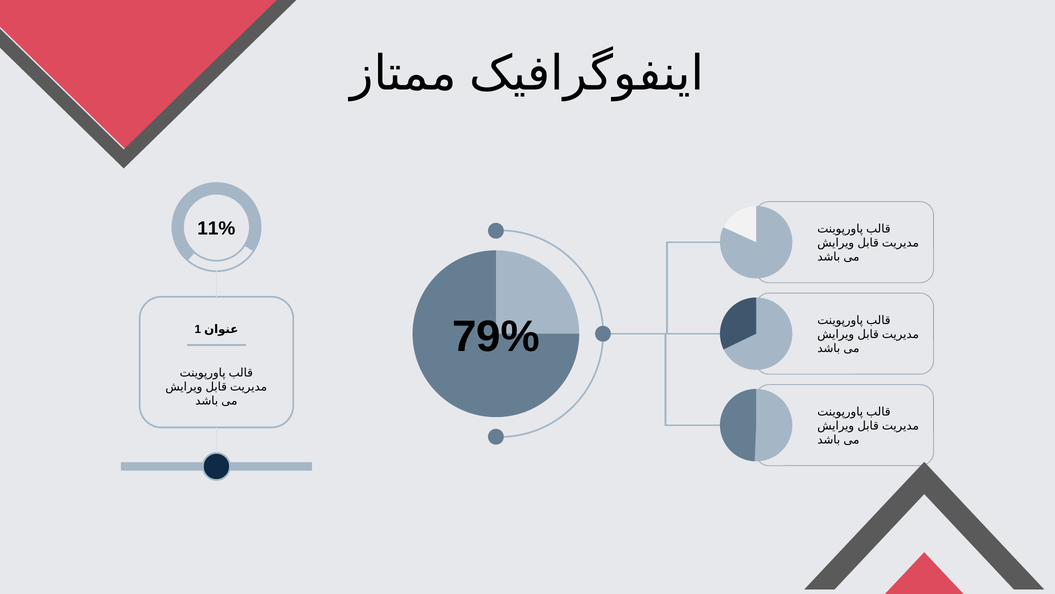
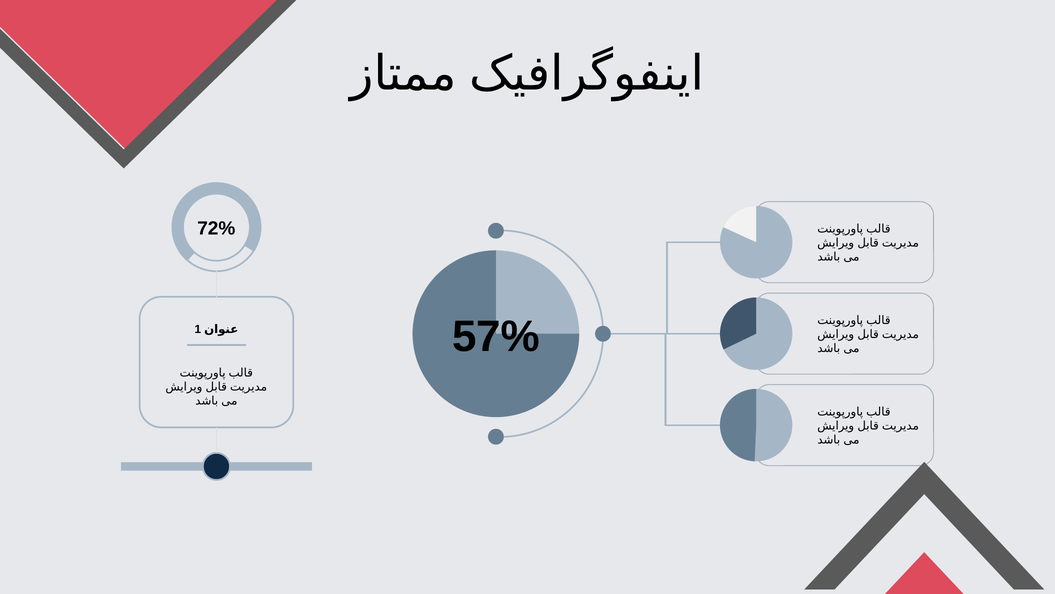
11%: 11% -> 72% (216, 228)
79%: 79% -> 57% (496, 337)
